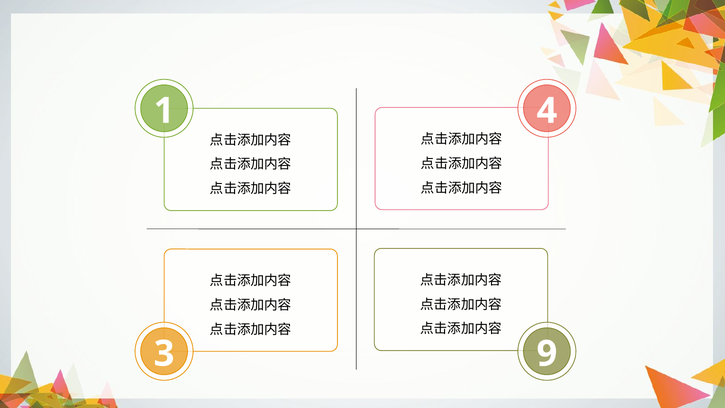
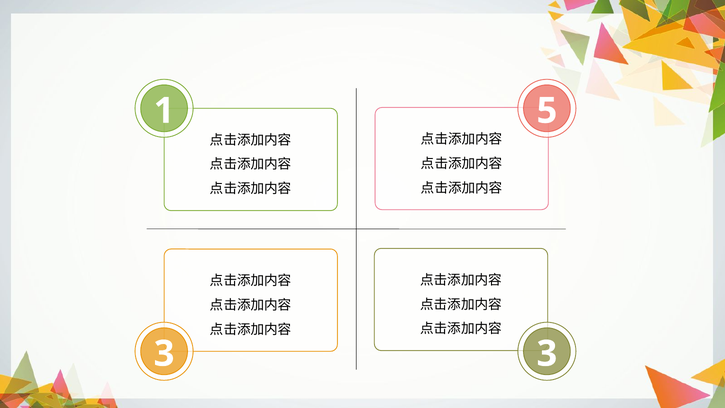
4: 4 -> 5 (547, 111)
3 9: 9 -> 3 (547, 354)
